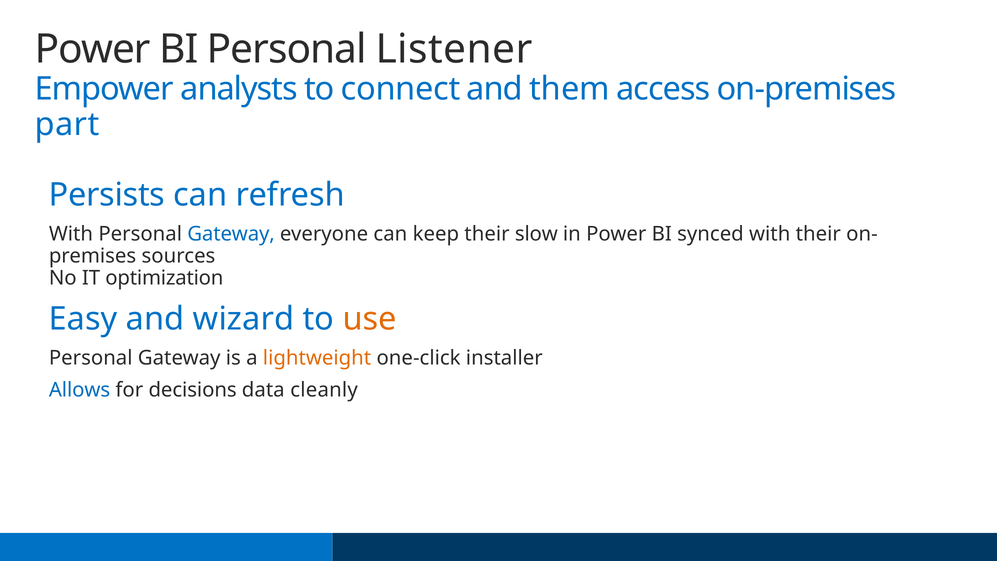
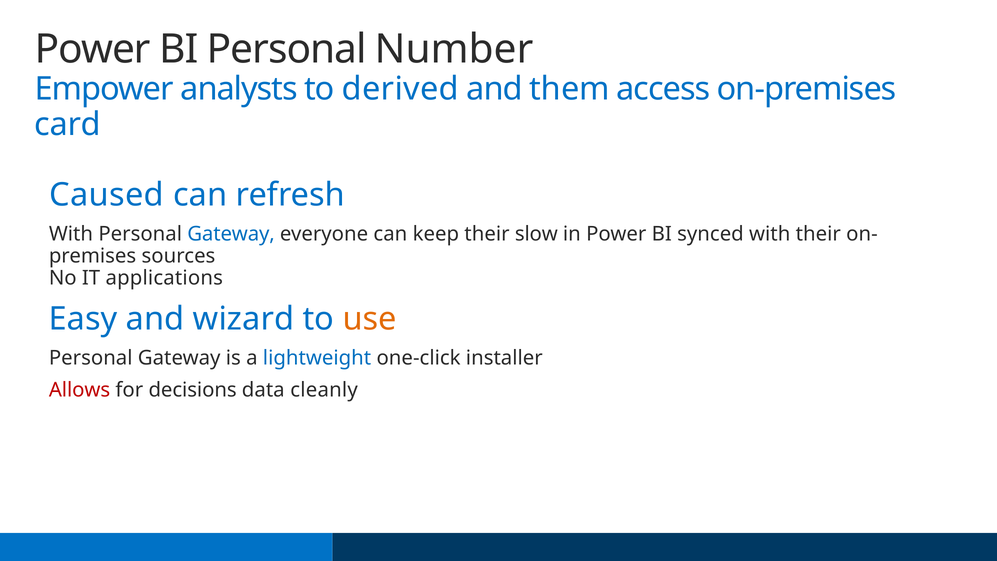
Listener: Listener -> Number (454, 49)
connect: connect -> derived (400, 89)
part: part -> card (68, 124)
Persists: Persists -> Caused (107, 195)
optimization: optimization -> applications (164, 278)
lightweight colour: orange -> blue (317, 358)
Allows colour: blue -> red (80, 390)
